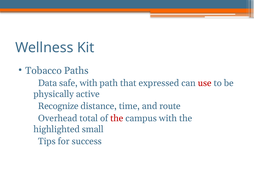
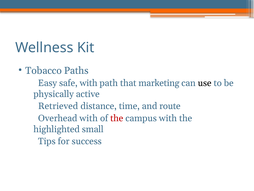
Data: Data -> Easy (47, 83)
expressed: expressed -> marketing (159, 83)
use colour: red -> black (205, 83)
Recognize: Recognize -> Retrieved (58, 106)
Overhead total: total -> with (89, 118)
